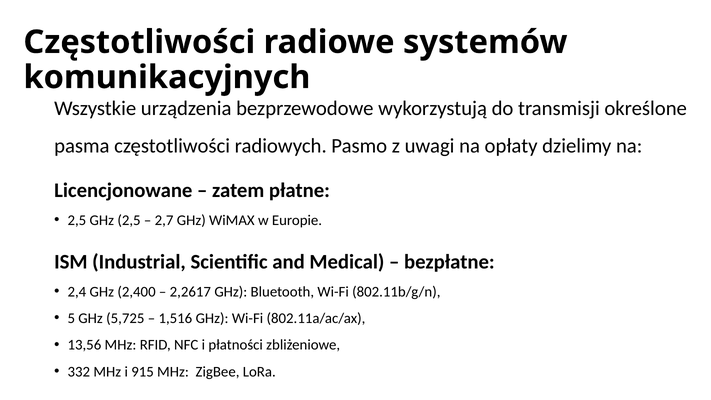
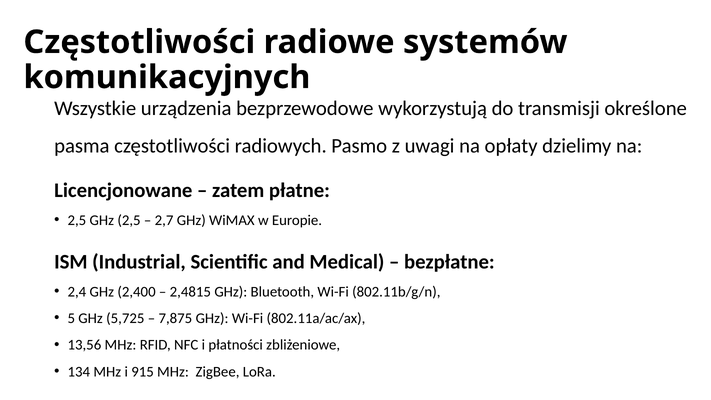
2,2617: 2,2617 -> 2,4815 (190, 292)
1,516: 1,516 -> 7,875 (175, 318)
332: 332 -> 134 (79, 372)
